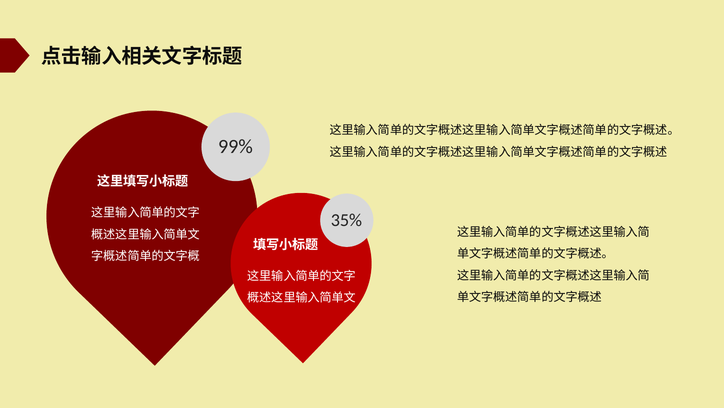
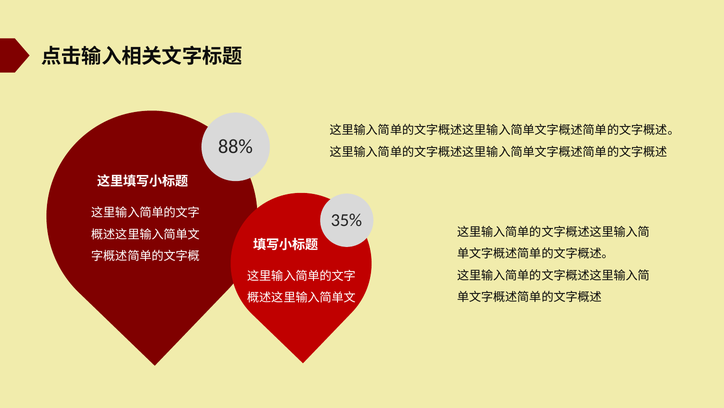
99%: 99% -> 88% (235, 147)
